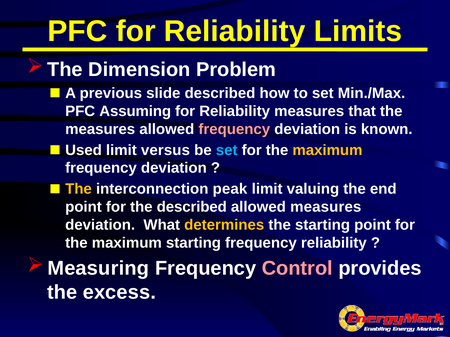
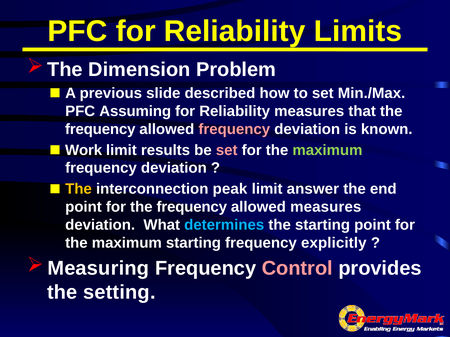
measures: measures -> frequency (100, 129)
Used: Used -> Work (84, 150)
versus: versus -> results (166, 150)
set colour: light blue -> pink (227, 150)
maximum colour: yellow -> light green (327, 150)
valuing: valuing -> answer (313, 189)
for the described: described -> frequency (192, 207)
determines colour: yellow -> light blue (224, 225)
frequency reliability: reliability -> explicitly (334, 243)
excess: excess -> setting (119, 293)
